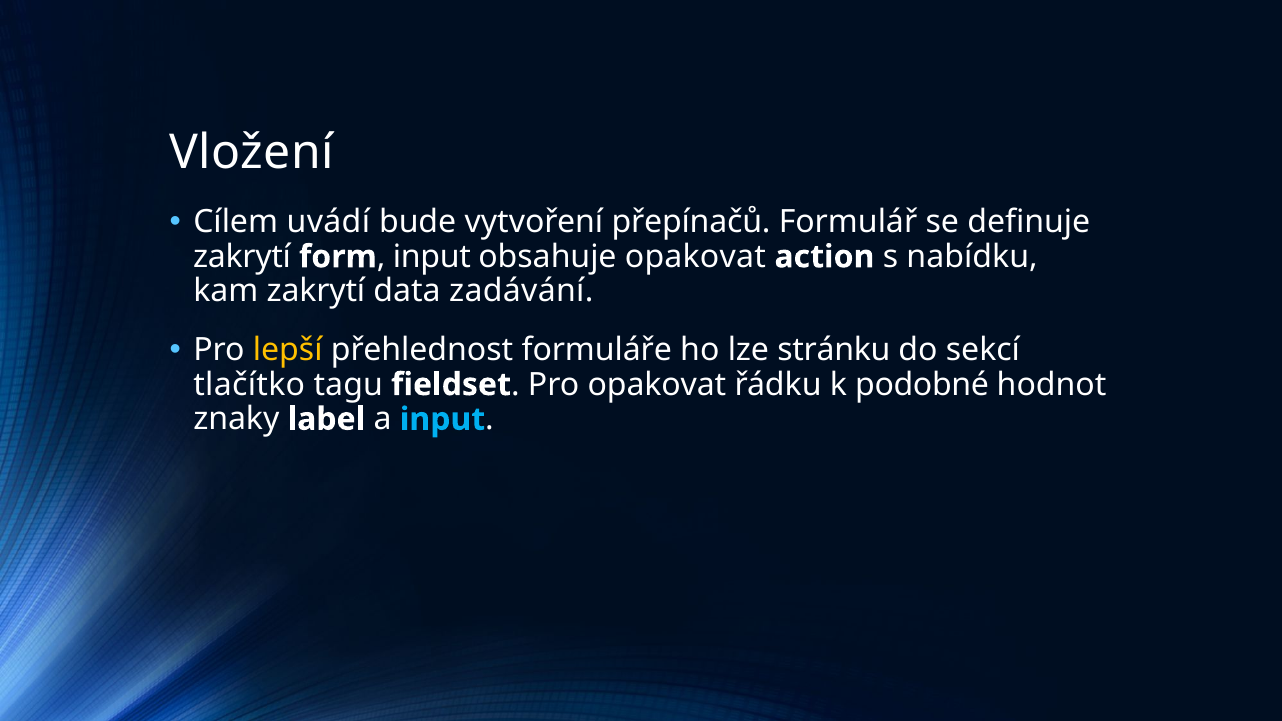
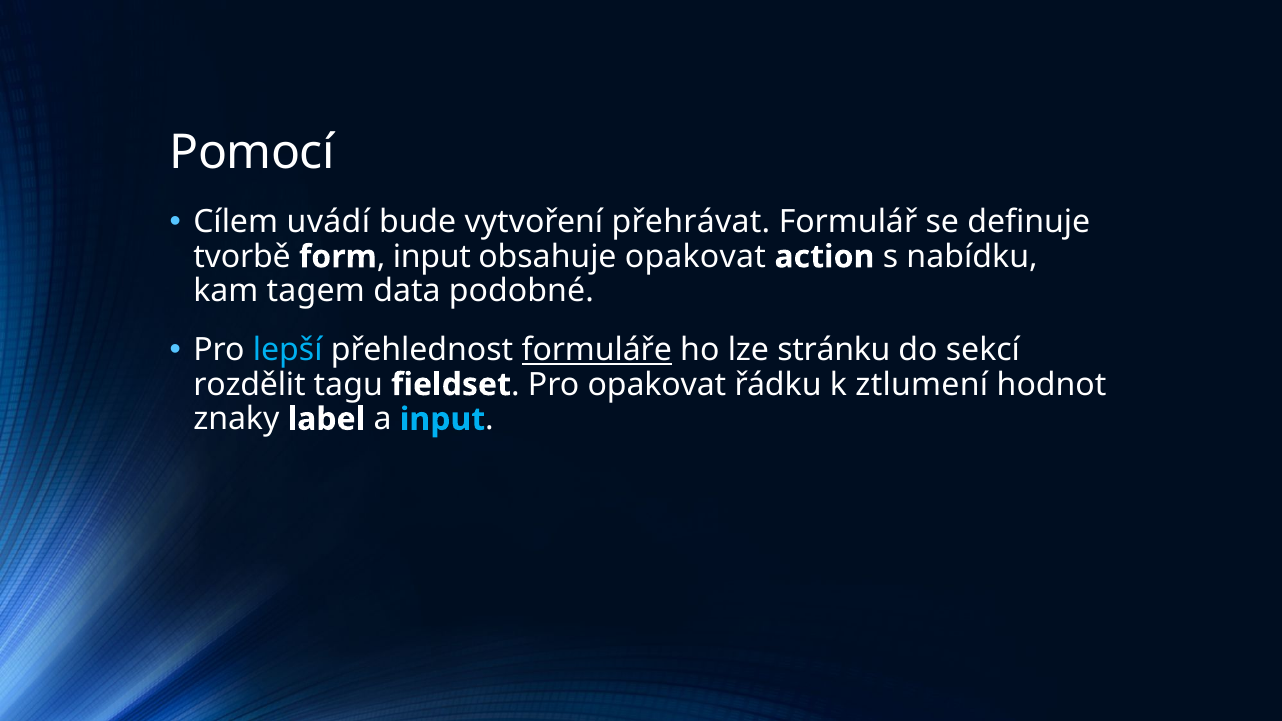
Vložení: Vložení -> Pomocí (252, 153)
přepínačů: přepínačů -> přehrávat (691, 222)
zakrytí: zakrytí -> tvorbě (242, 257)
kam zakrytí: zakrytí -> tagem (316, 291)
zadávání: zadávání -> podobné (521, 291)
lepší colour: yellow -> light blue (288, 350)
formuláře underline: none -> present (597, 350)
tlačítko: tlačítko -> rozdělit (249, 385)
podobné: podobné -> ztlumení (922, 385)
